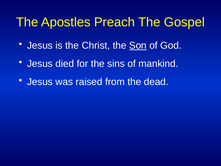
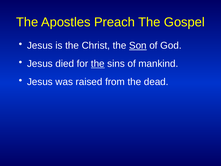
the underline: none -> present (98, 64)
